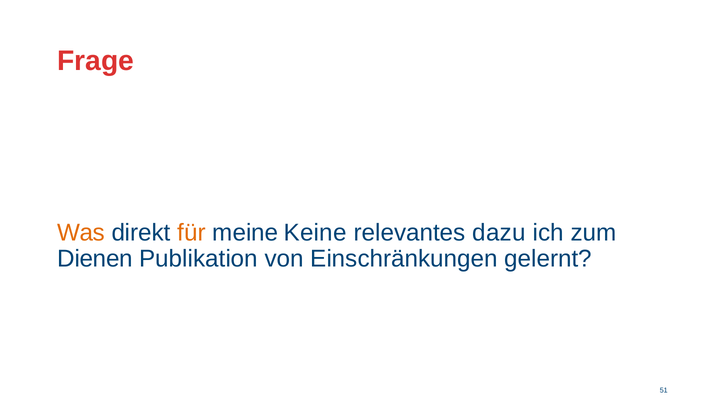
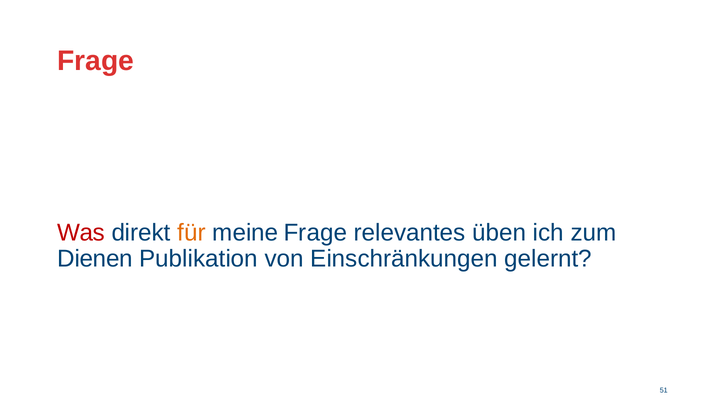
Was colour: orange -> red (81, 233)
meine Keine: Keine -> Frage (315, 233)
dazu: dazu -> üben (499, 233)
